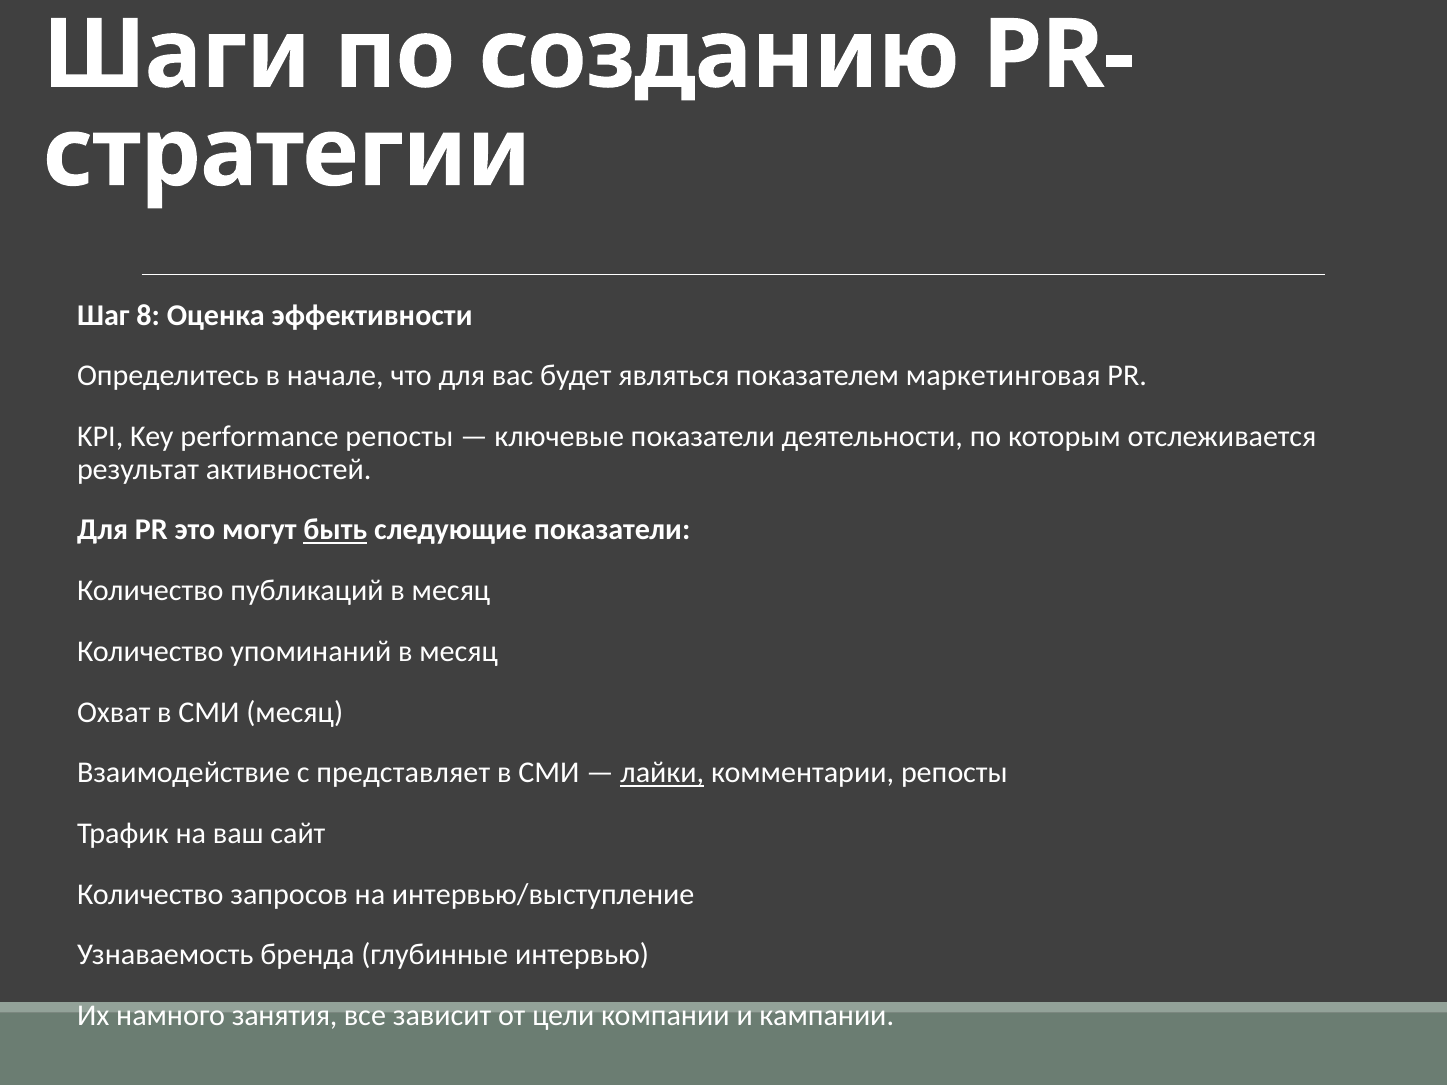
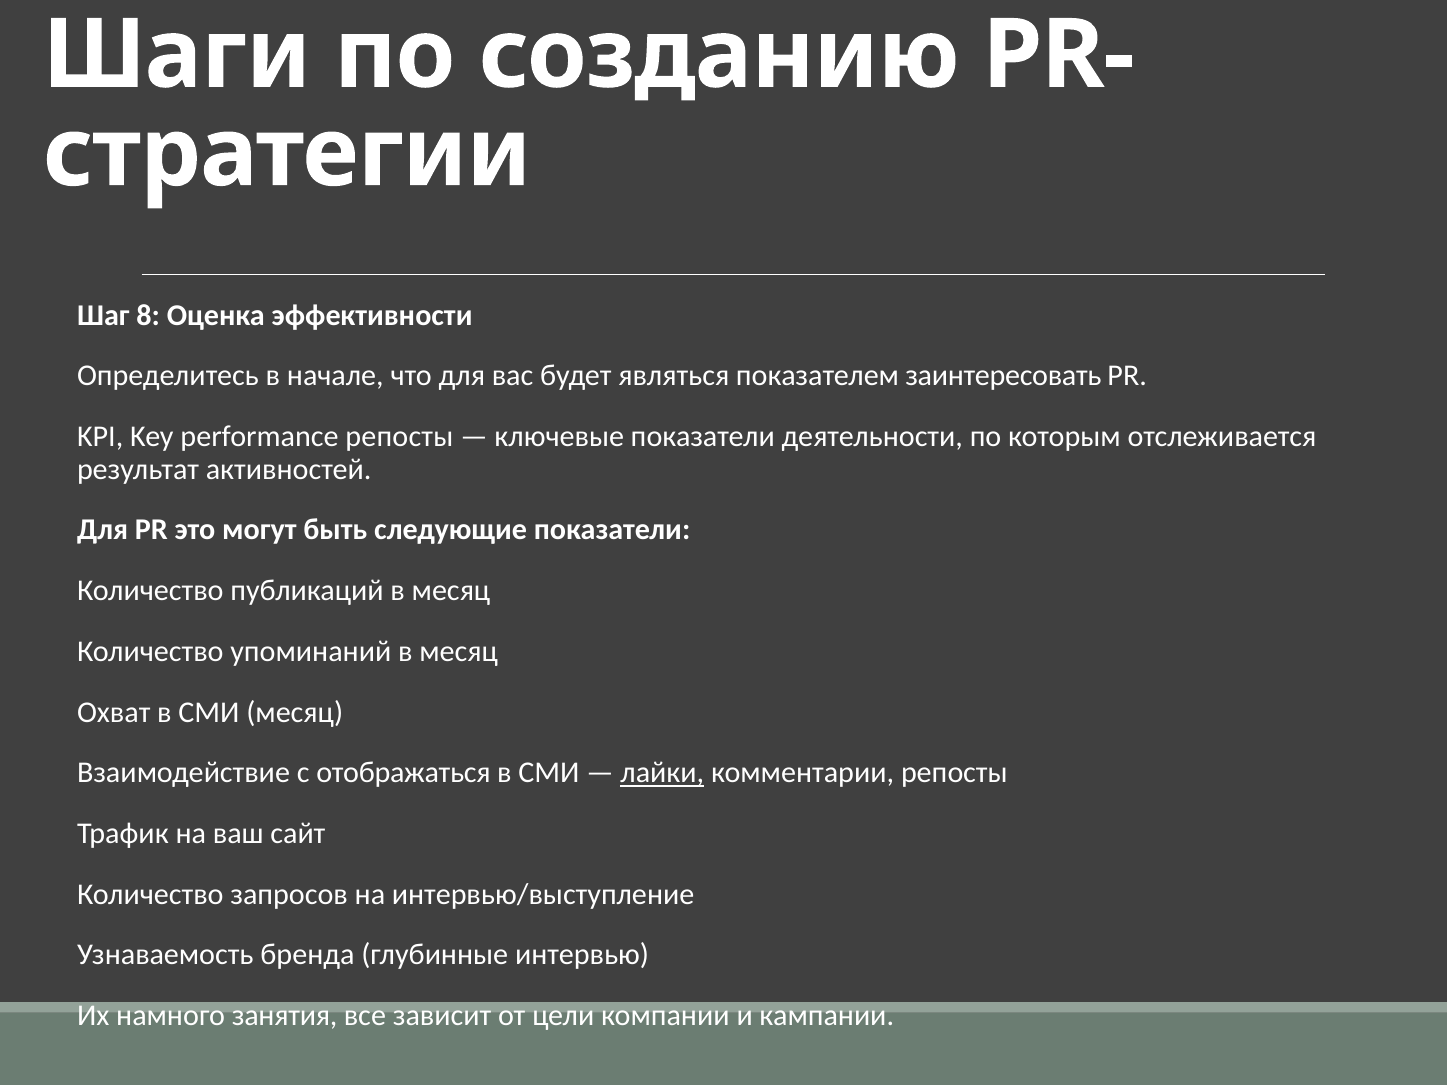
маркетинговая: маркетинговая -> заинтересовать (1003, 376)
быть underline: present -> none (335, 530)
представляет: представляет -> отображаться (403, 773)
